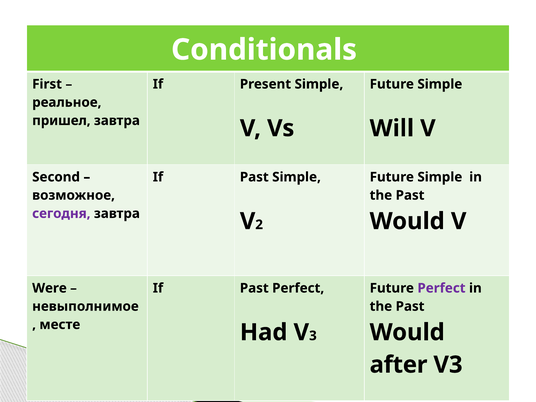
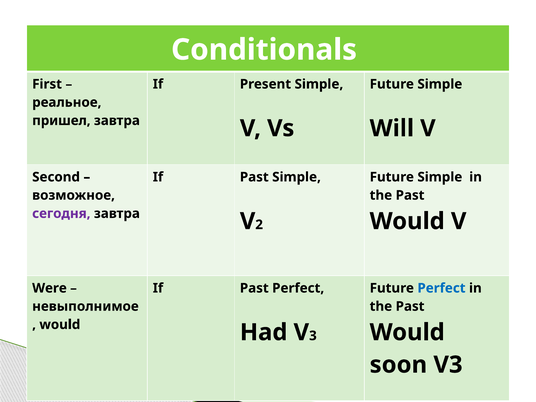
Perfect colour: purple -> blue (441, 288)
месте: месте -> would (60, 325)
after: after -> soon (398, 365)
